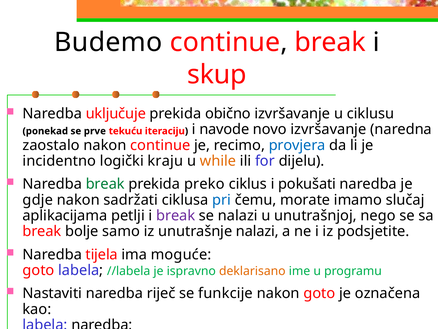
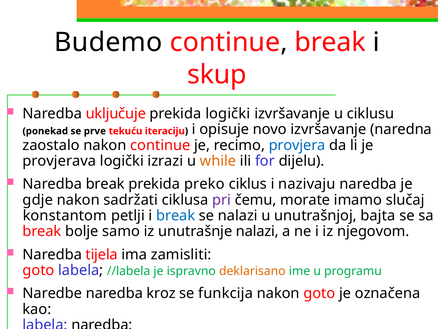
prekida obično: obično -> logički (228, 114)
navode: navode -> opisuje (224, 129)
incidentno: incidentno -> provjerava (59, 161)
kraju: kraju -> izrazi (165, 161)
break colour: green -> black (105, 184)
pokušati: pokušati -> nazivaju (307, 184)
pri colour: blue -> purple (222, 200)
aplikacijama: aplikacijama -> konstantom (65, 215)
break colour: purple -> blue (176, 215)
nego: nego -> bajta (378, 215)
podsjetite: podsjetite -> njegovom (373, 231)
moguće: moguće -> zamisliti (181, 254)
Nastaviti: Nastaviti -> Naredbe (52, 293)
riječ: riječ -> kroz (161, 293)
funkcije: funkcije -> funkcija (226, 293)
